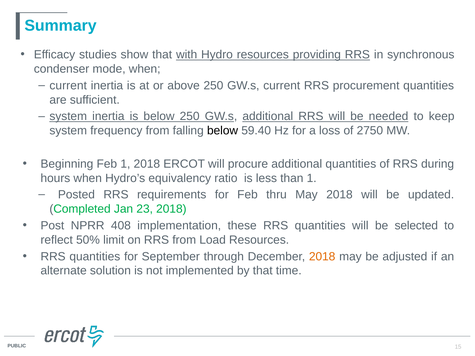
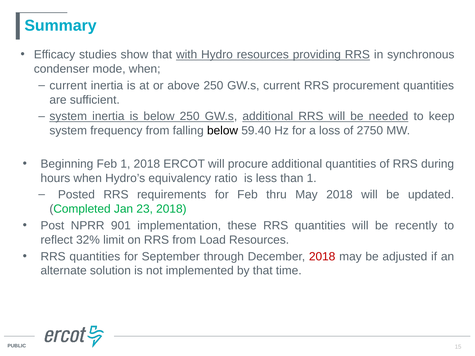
408: 408 -> 901 (121, 226)
selected: selected -> recently (416, 226)
50%: 50% -> 32% (88, 240)
2018 colour: orange -> red (322, 257)
